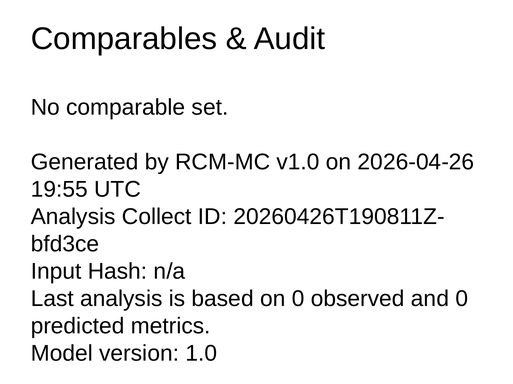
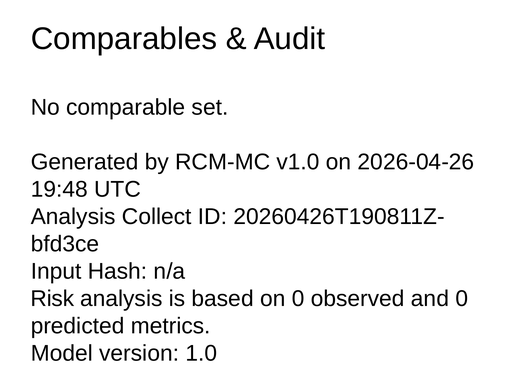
19:55: 19:55 -> 19:48 (59, 190)
Last: Last -> Risk (52, 299)
